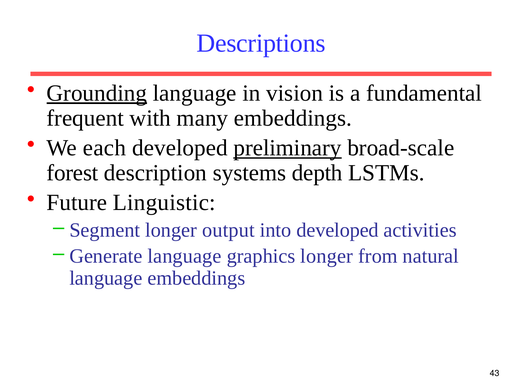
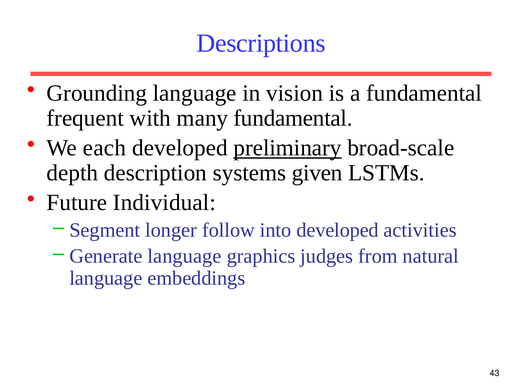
Grounding underline: present -> none (97, 93)
many embeddings: embeddings -> fundamental (293, 118)
forest: forest -> depth (72, 173)
depth: depth -> given (317, 173)
Linguistic: Linguistic -> Individual (164, 203)
output: output -> follow (228, 230)
graphics longer: longer -> judges (327, 256)
